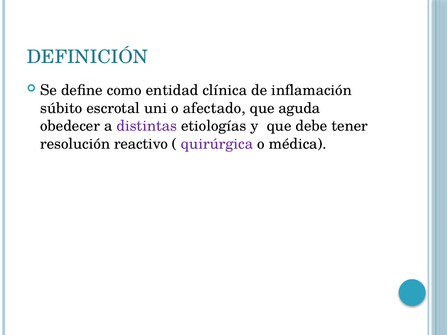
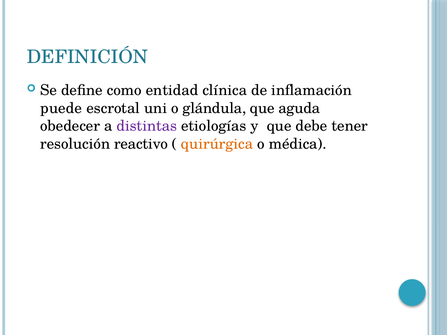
súbito: súbito -> puede (61, 108)
afectado: afectado -> glándula (214, 108)
quirúrgica colour: purple -> orange (217, 144)
